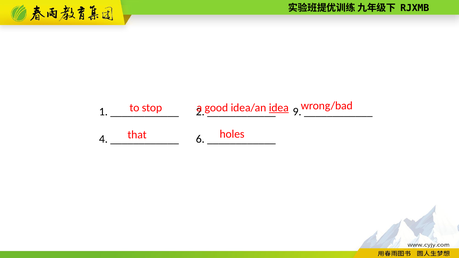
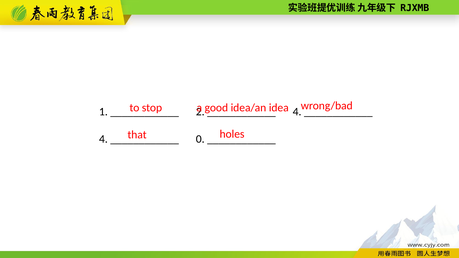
idea underline: present -> none (279, 108)
9: 9 -> 4 (297, 112)
6: 6 -> 0 (200, 139)
